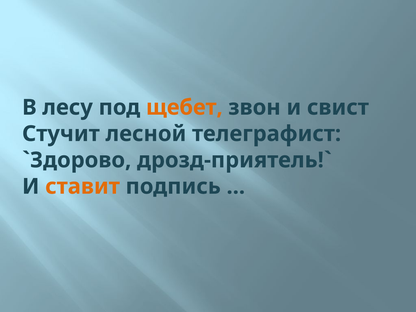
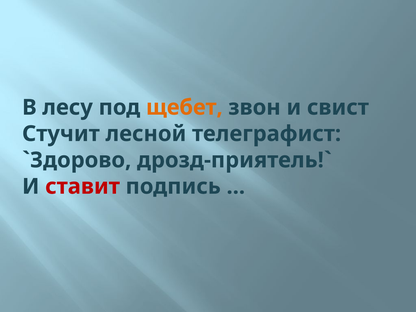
ставит colour: orange -> red (83, 186)
